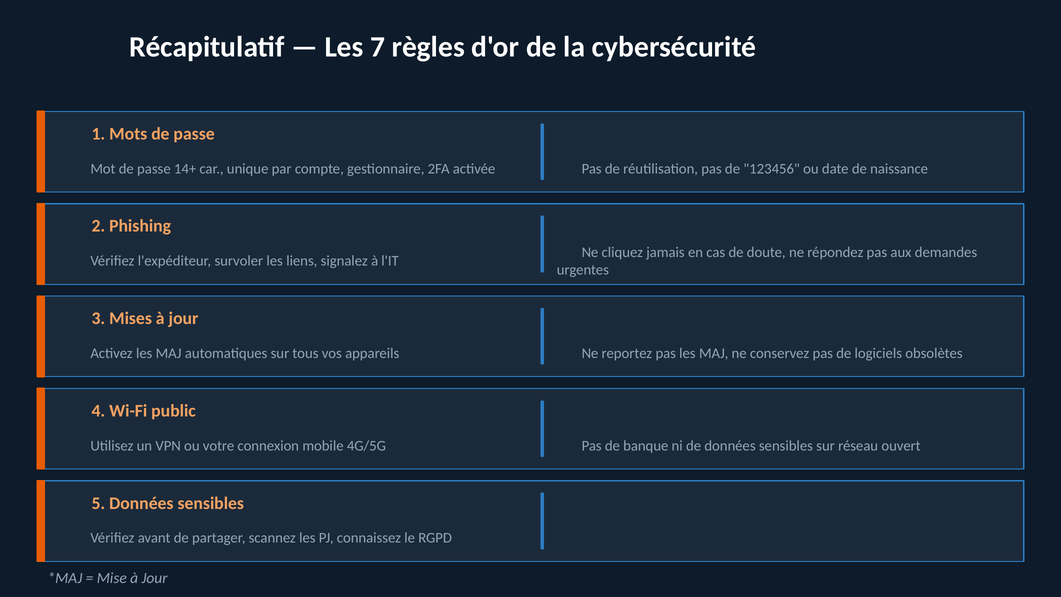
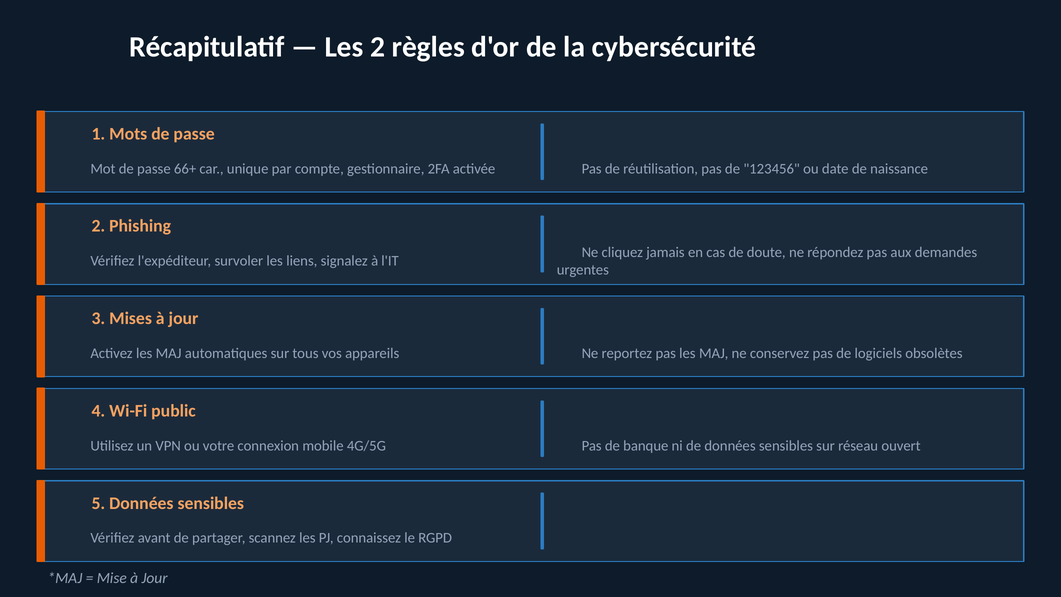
7: 7 -> 2 (378, 47)
14+: 14+ -> 66+ (185, 169)
